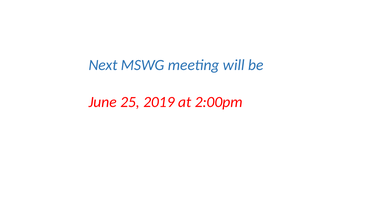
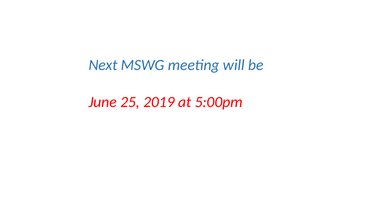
2:00pm: 2:00pm -> 5:00pm (219, 102)
